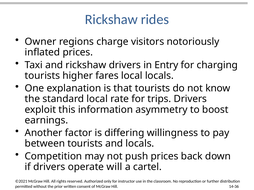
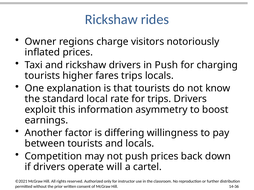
in Entry: Entry -> Push (166, 65)
fares local: local -> trips (132, 76)
